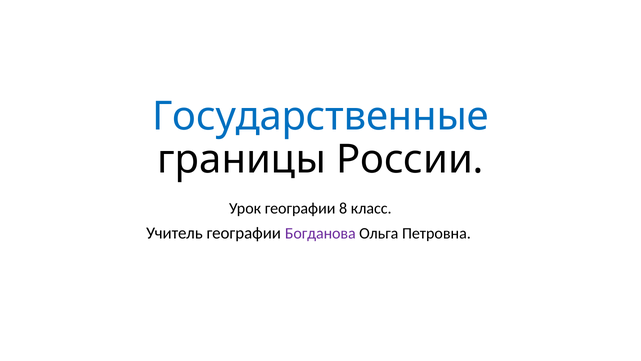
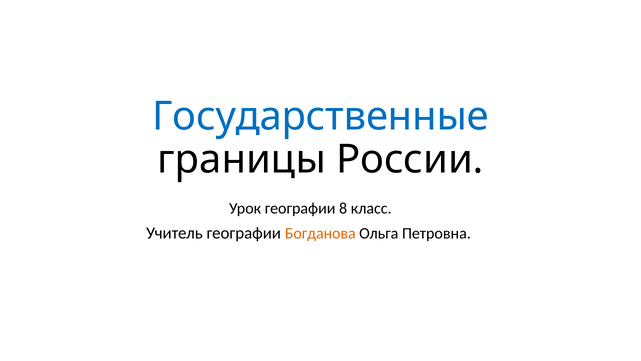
Богданова colour: purple -> orange (320, 233)
